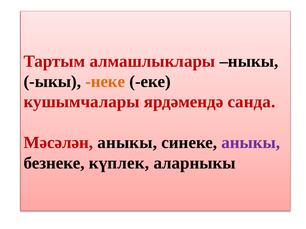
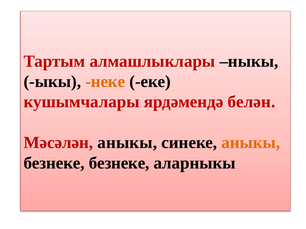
санда: санда -> белән (251, 102)
аныкы colour: purple -> orange (251, 143)
безнеке күплек: күплек -> безнеке (119, 163)
